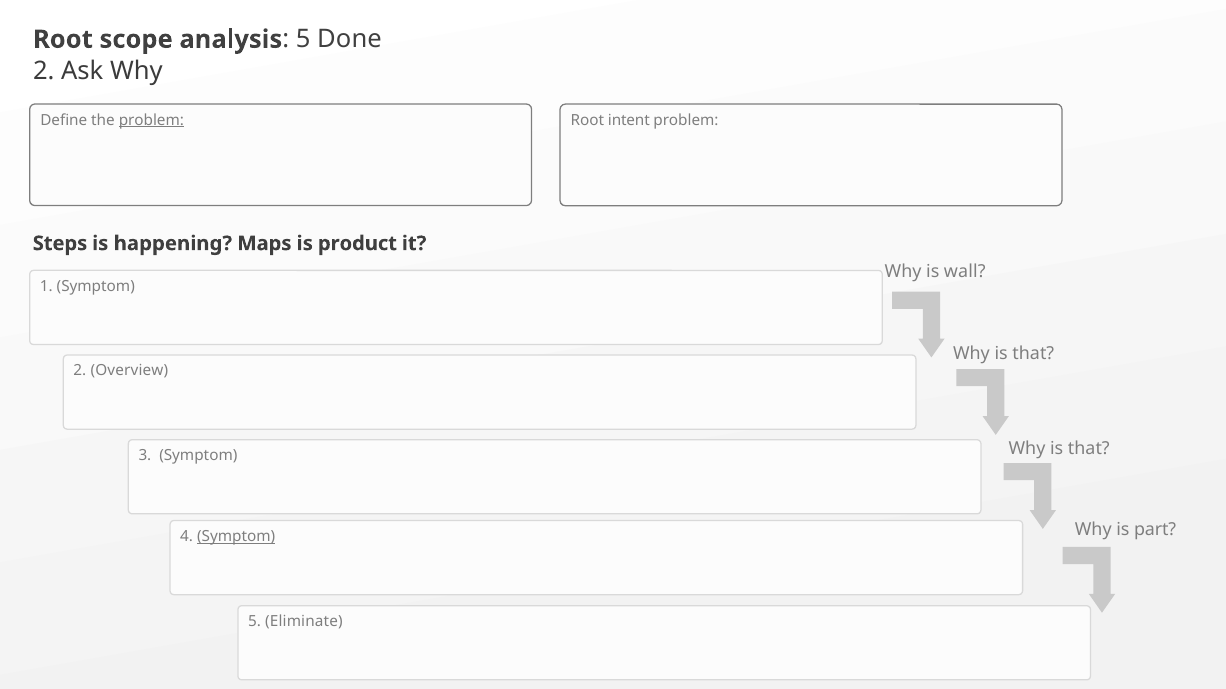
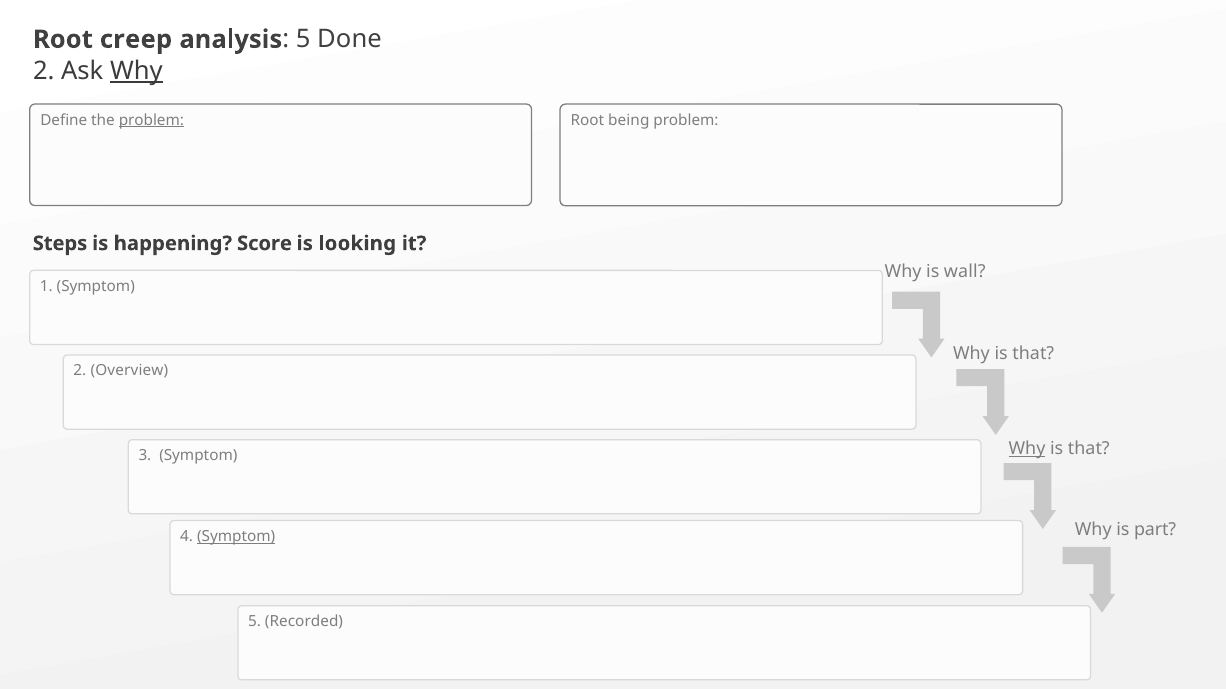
scope: scope -> creep (136, 39)
Why underline: none -> present (136, 71)
intent: intent -> being (629, 121)
Maps: Maps -> Score (264, 244)
product: product -> looking (357, 244)
Why underline: none -> present (1027, 449)
Eliminate: Eliminate -> Recorded (304, 622)
